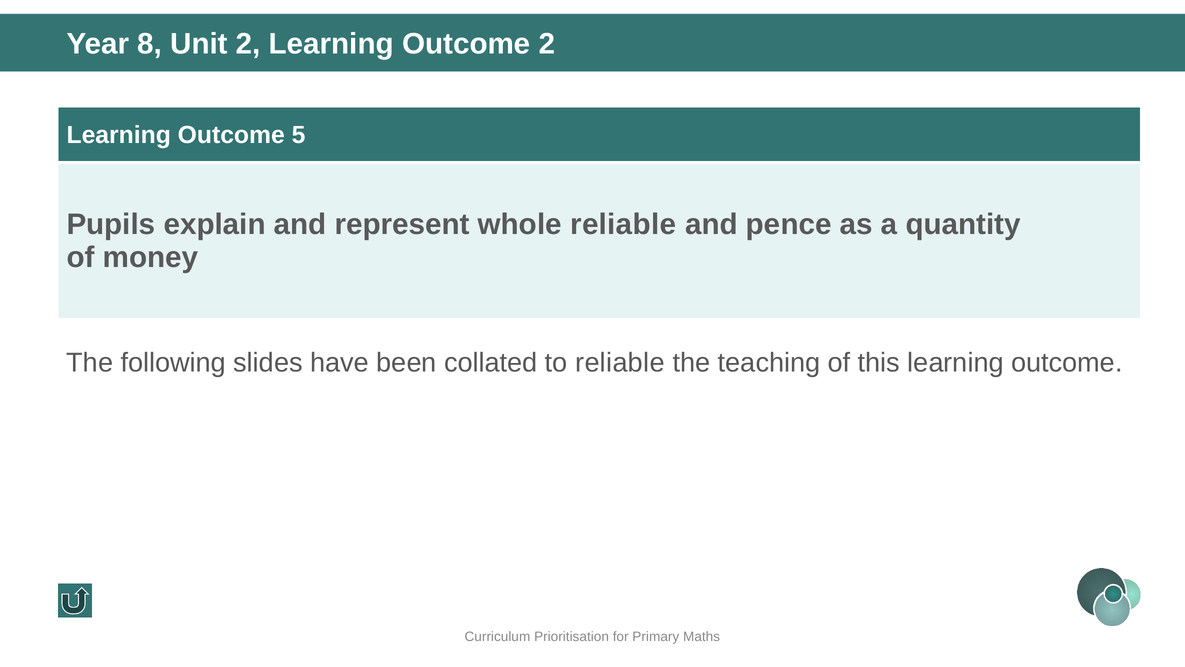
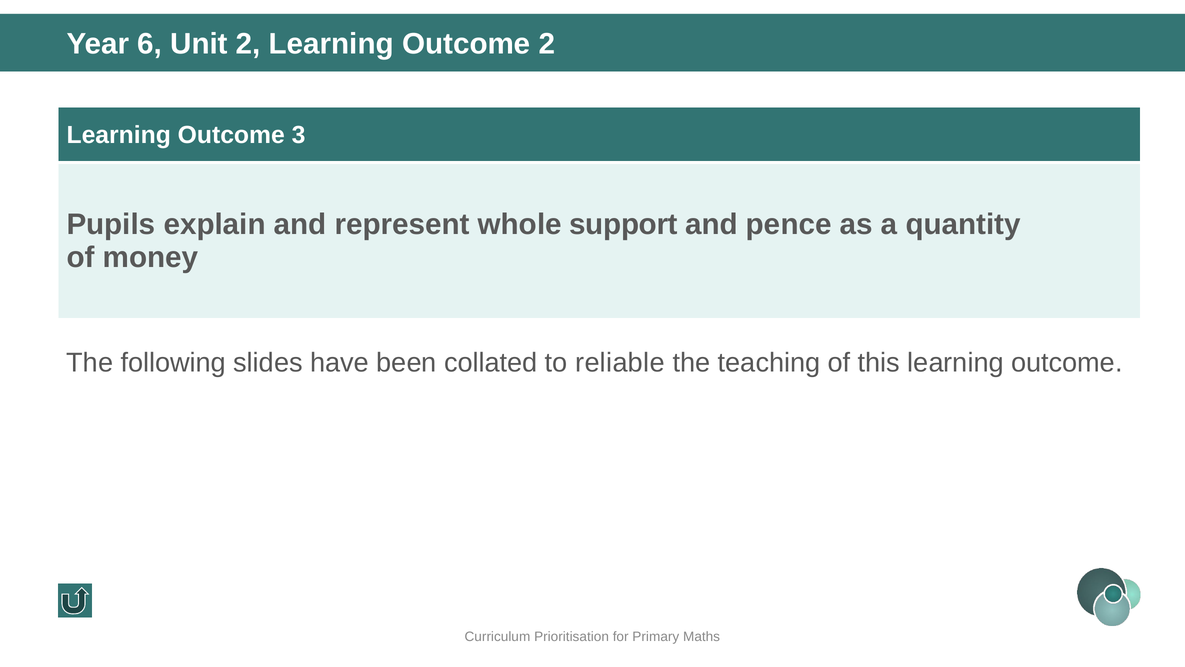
8: 8 -> 6 (150, 44)
5: 5 -> 3 (299, 135)
whole reliable: reliable -> support (624, 224)
